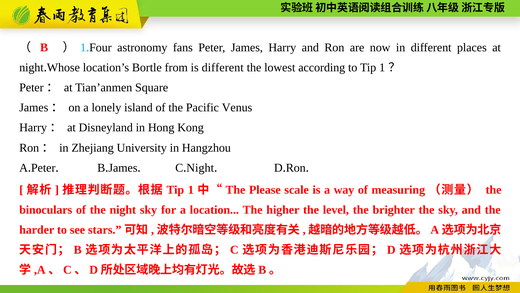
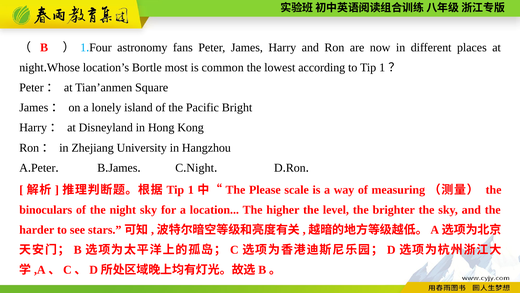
from: from -> most (176, 67)
is different: different -> common (223, 67)
Venus: Venus -> Bright (237, 108)
